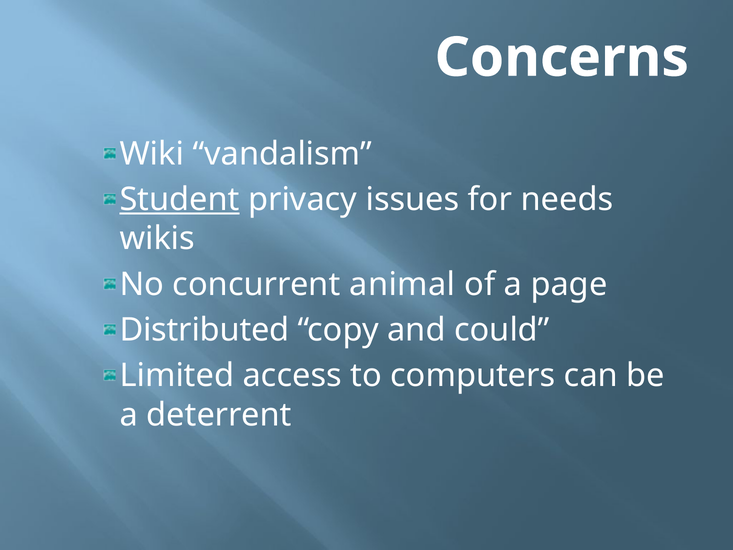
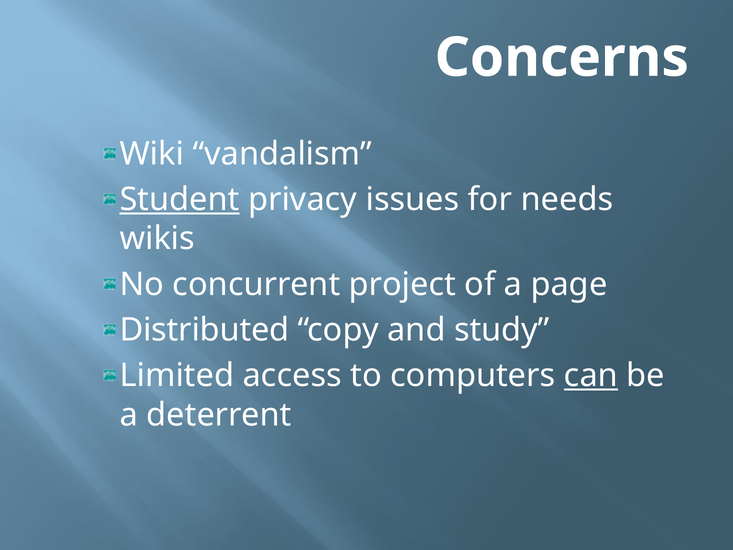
animal: animal -> project (402, 284)
could: could -> study (502, 330)
can underline: none -> present (591, 375)
